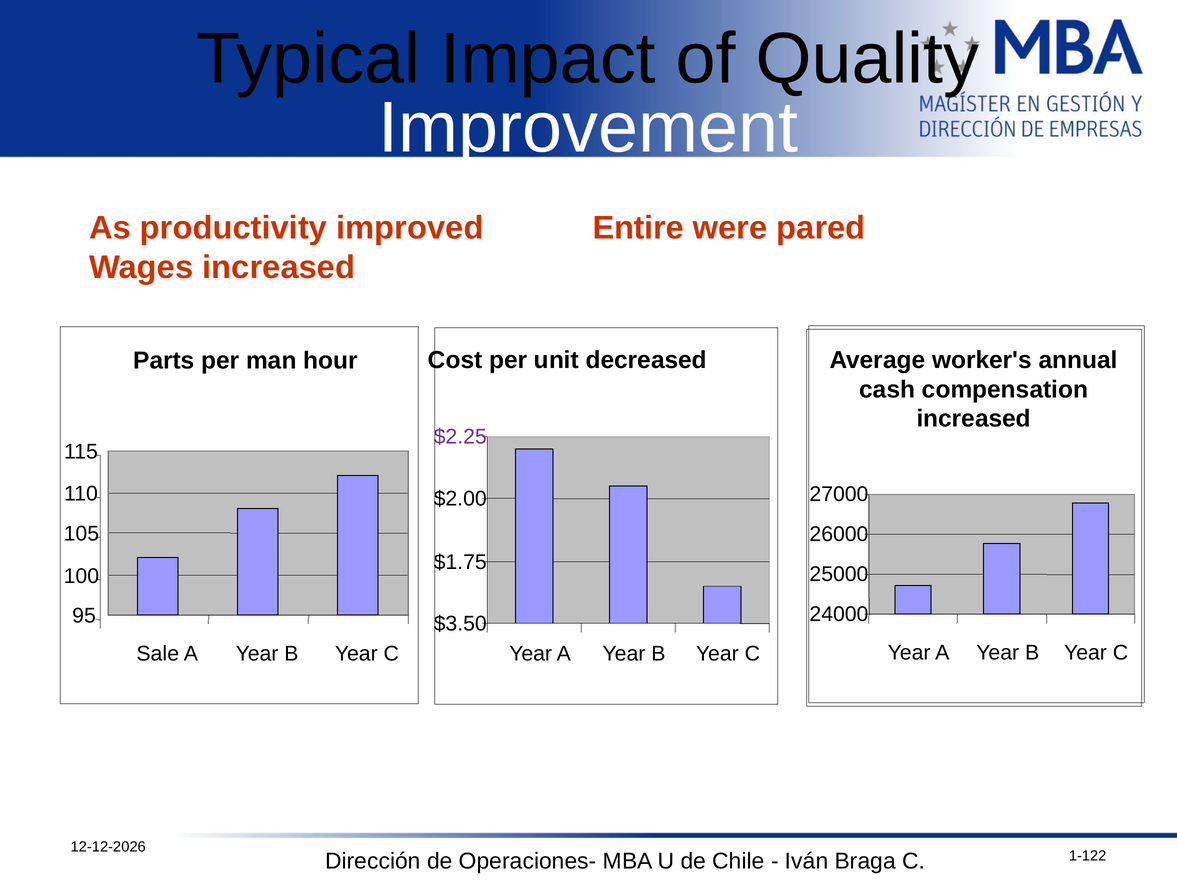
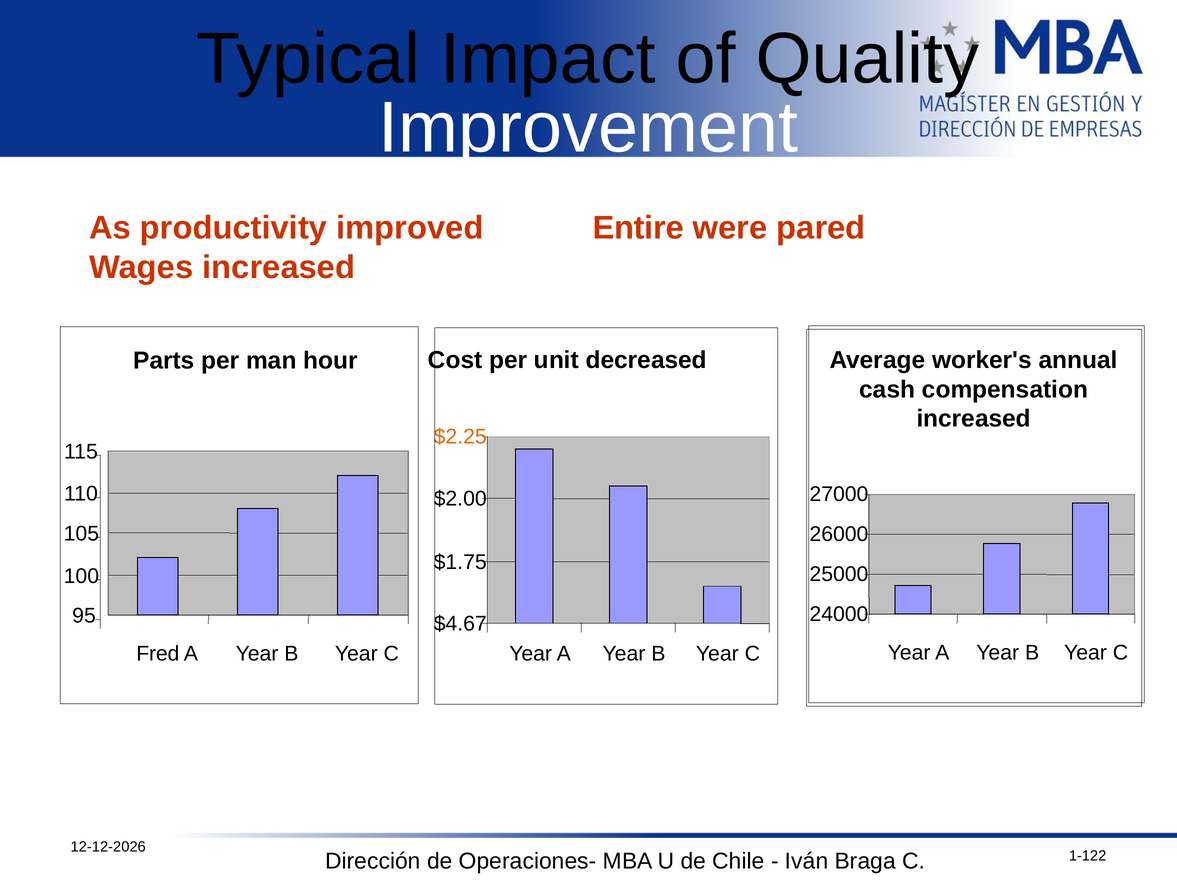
$2.25 colour: purple -> orange (460, 437)
$3.50: $3.50 -> $4.67 (460, 623)
Sale: Sale -> Fred (158, 653)
